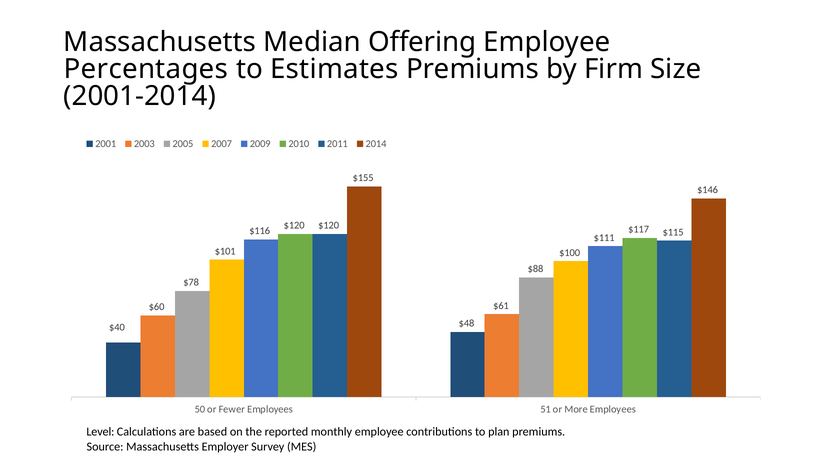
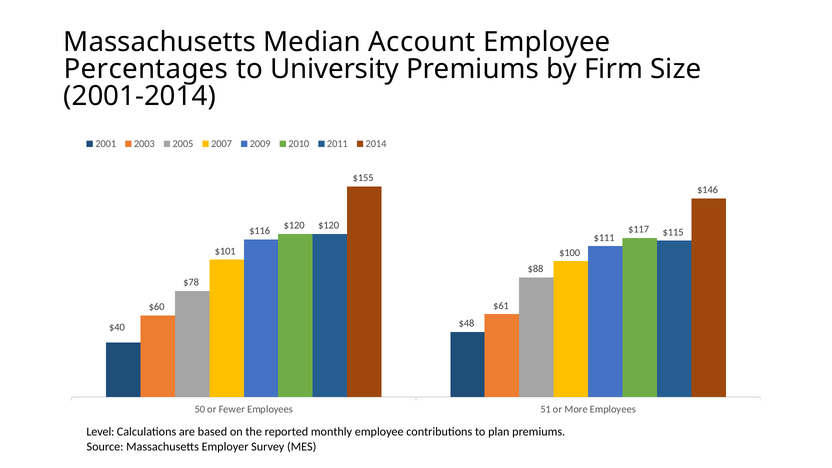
Offering: Offering -> Account (422, 42)
Estimates: Estimates -> University (335, 69)
